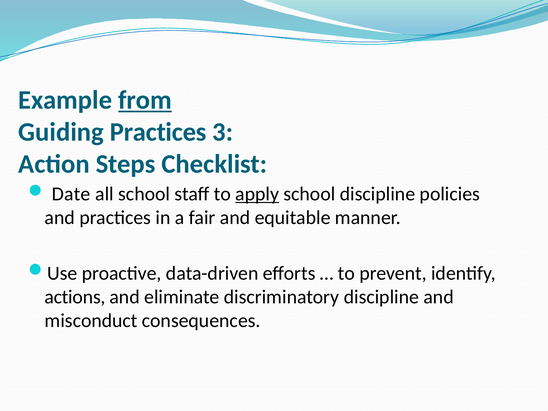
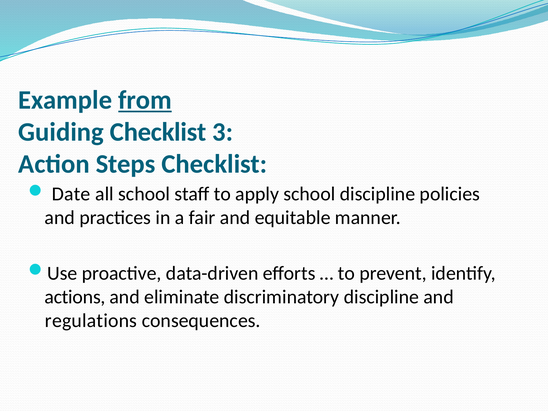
Guiding Practices: Practices -> Checklist (158, 132)
apply underline: present -> none (257, 194)
misconduct: misconduct -> regulations (91, 321)
